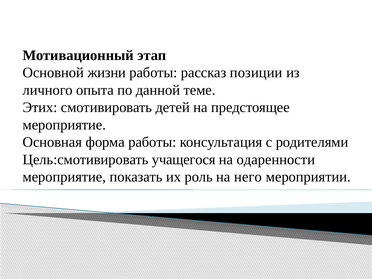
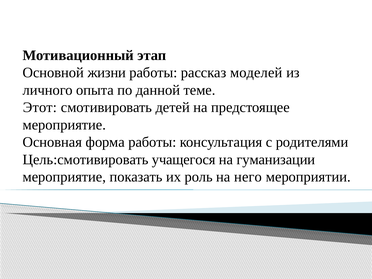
позиции: позиции -> моделей (256, 73)
Этих: Этих -> Этот (40, 107)
одаренности: одаренности -> гуманизации (276, 159)
